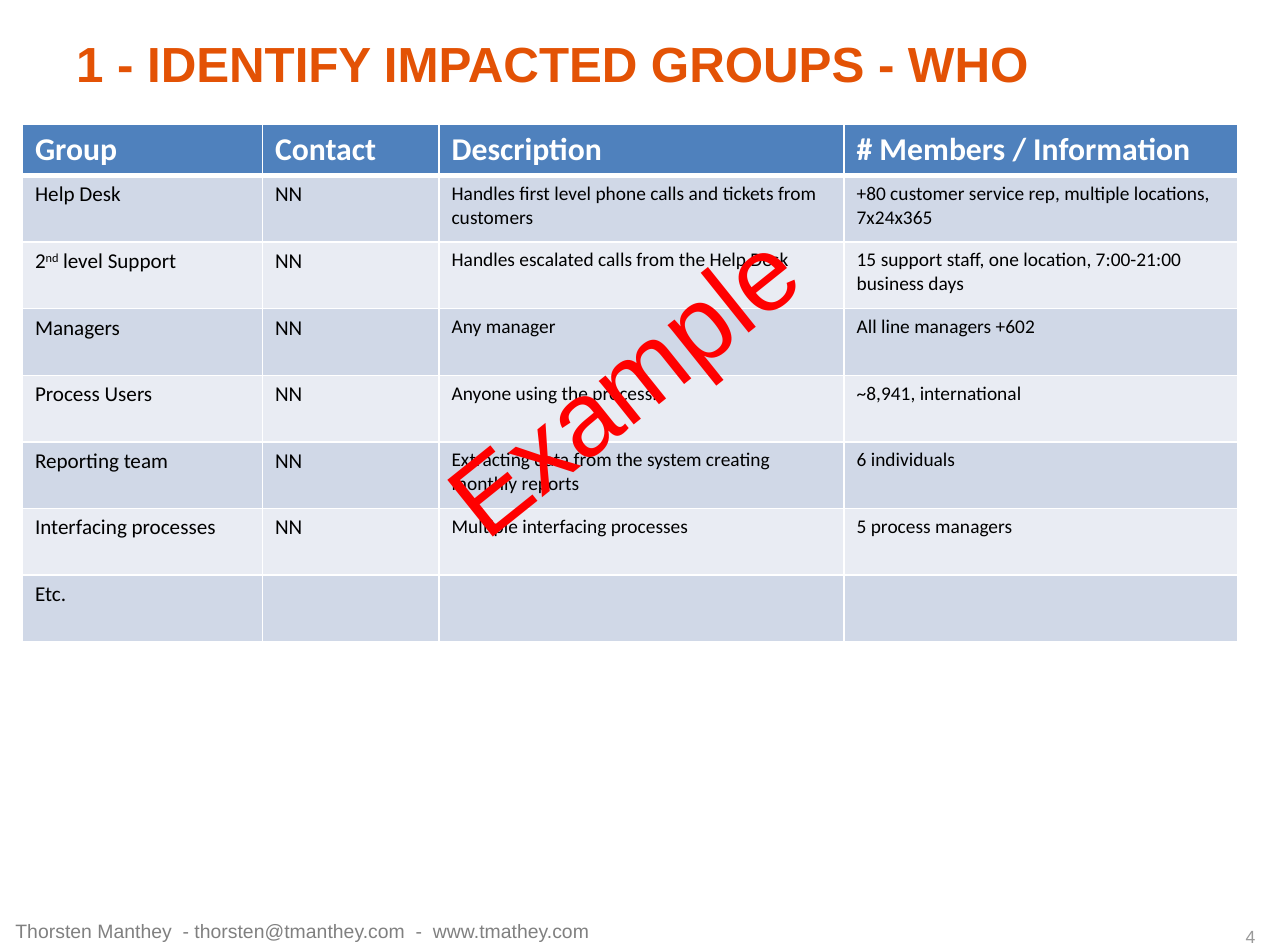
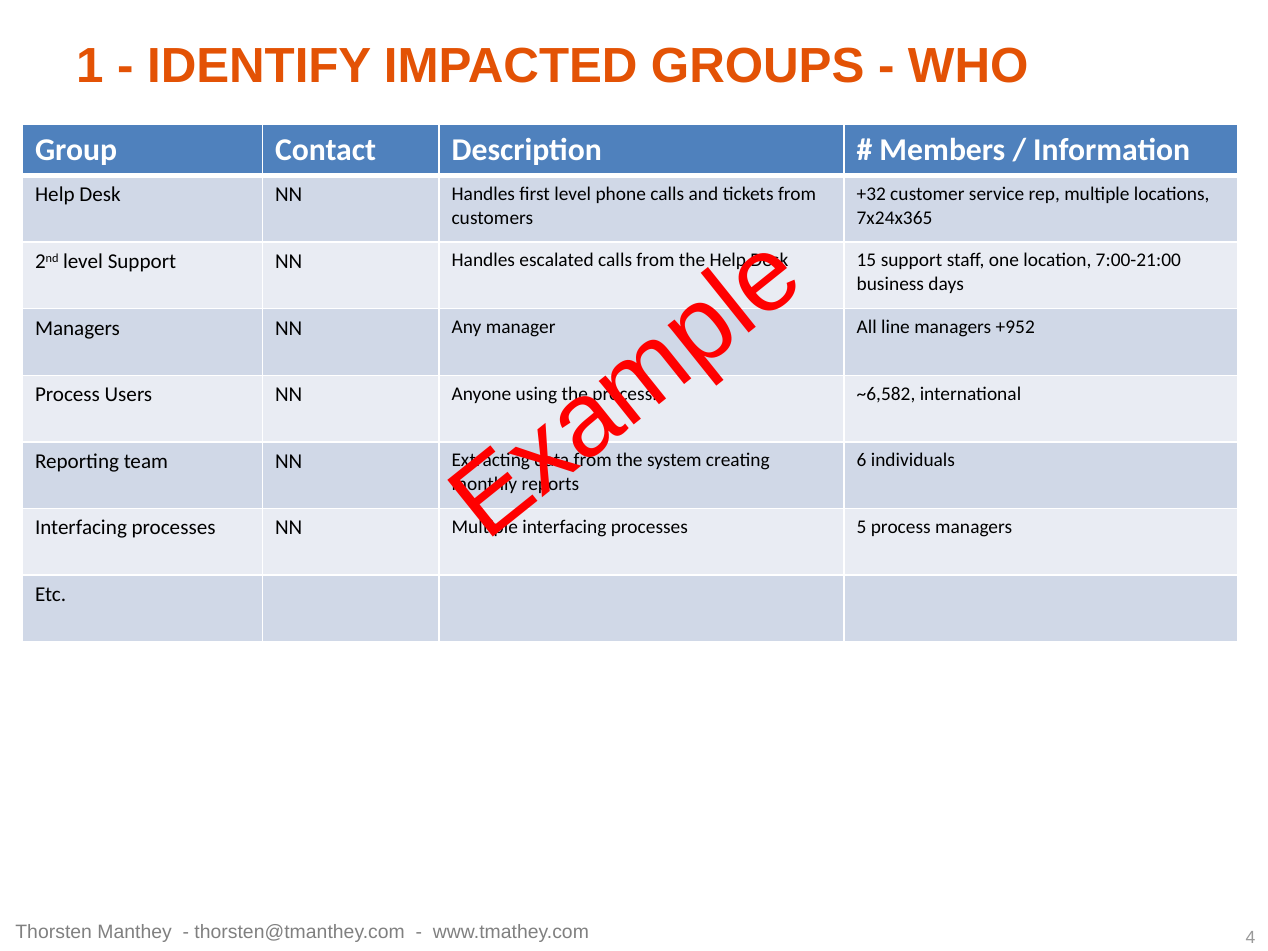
+80: +80 -> +32 (871, 194)
+602: +602 -> +952 (1015, 327)
~8,941: ~8,941 -> ~6,582 (886, 394)
